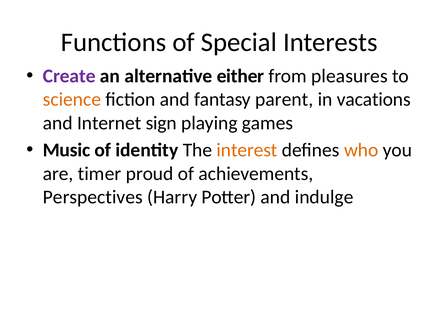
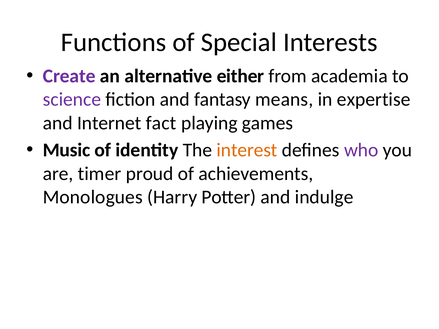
pleasures: pleasures -> academia (349, 76)
science colour: orange -> purple (72, 100)
parent: parent -> means (284, 100)
vacations: vacations -> expertise (374, 100)
sign: sign -> fact (161, 123)
who colour: orange -> purple (361, 150)
Perspectives: Perspectives -> Monologues (93, 197)
